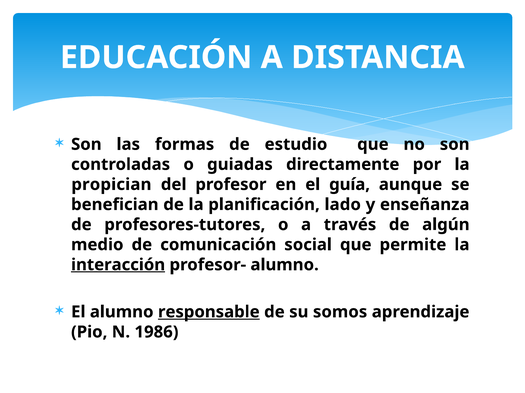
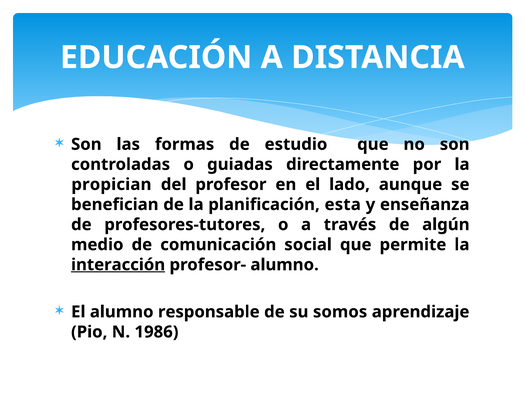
guía: guía -> lado (350, 185)
lado: lado -> esta (343, 205)
responsable underline: present -> none (209, 312)
